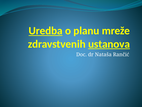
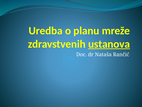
Uredba underline: present -> none (46, 31)
